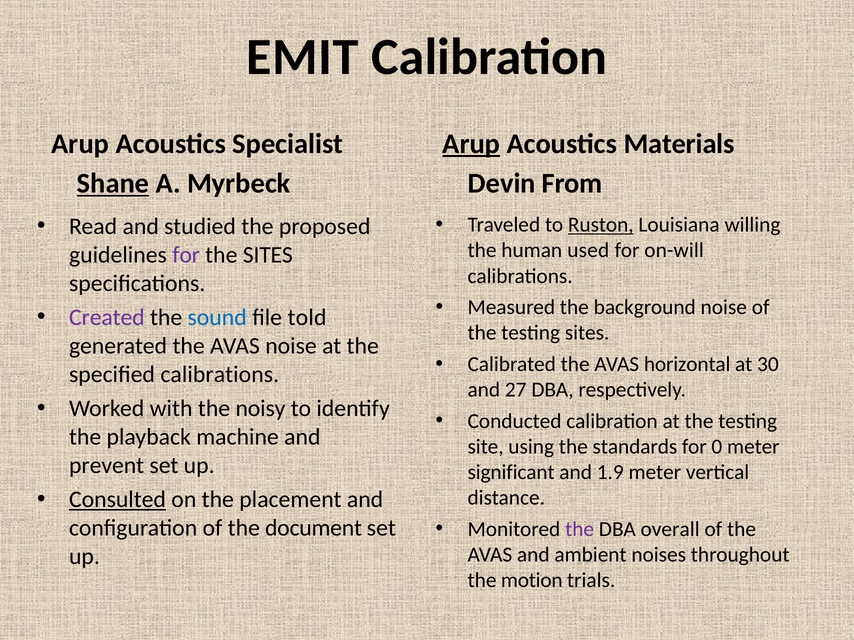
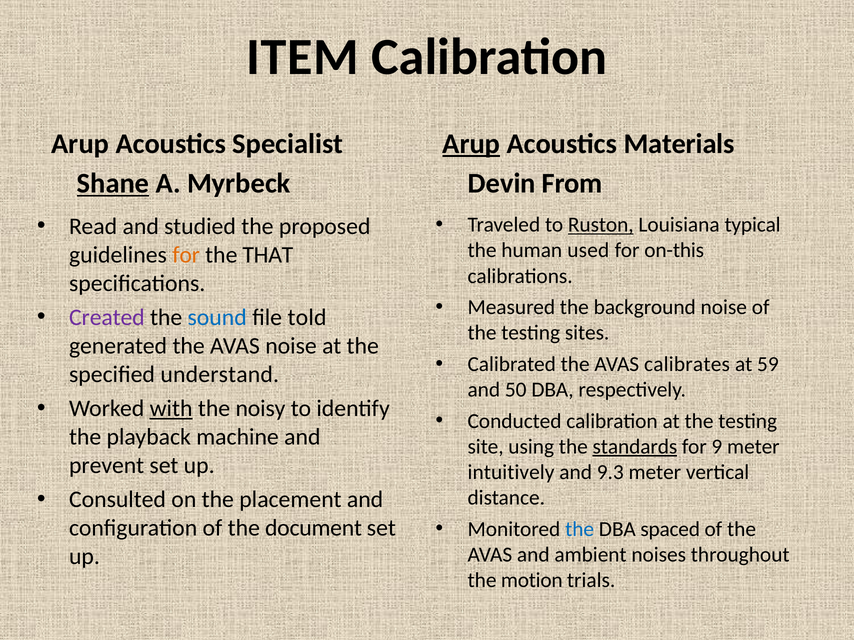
EMIT: EMIT -> ITEM (303, 57)
willing: willing -> typical (753, 225)
on-will: on-will -> on-this (674, 251)
for colour: purple -> orange (186, 255)
the SITES: SITES -> THAT (268, 255)
horizontal: horizontal -> calibrates (687, 364)
30: 30 -> 59 (768, 364)
specified calibrations: calibrations -> understand (220, 375)
27: 27 -> 50 (516, 390)
with underline: none -> present (171, 409)
standards underline: none -> present (635, 447)
0: 0 -> 9 (717, 447)
significant: significant -> intuitively (511, 473)
1.9: 1.9 -> 9.3 (610, 473)
Consulted underline: present -> none (117, 500)
the colour: purple -> blue (580, 529)
overall: overall -> spaced (670, 529)
